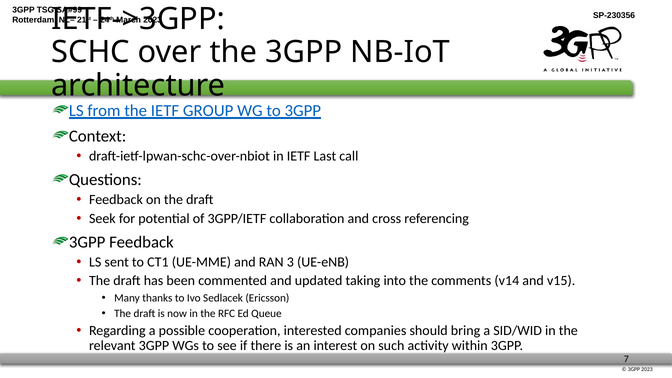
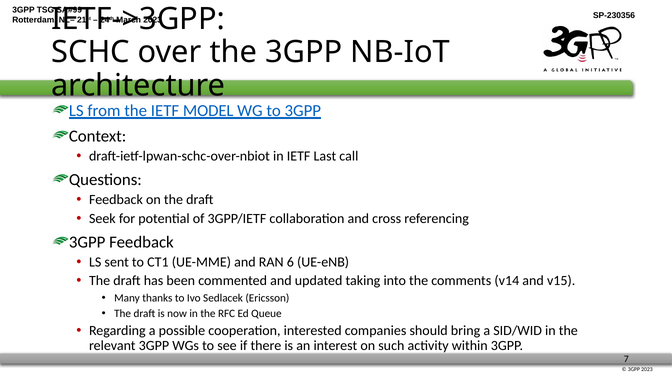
GROUP: GROUP -> MODEL (208, 111)
3: 3 -> 6 (290, 262)
